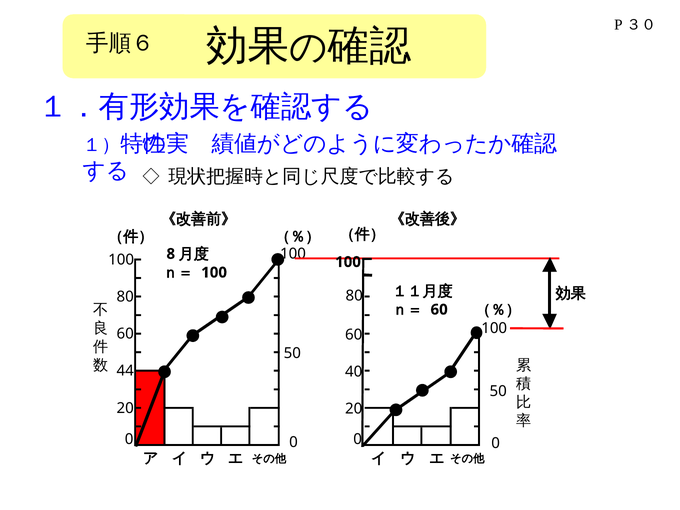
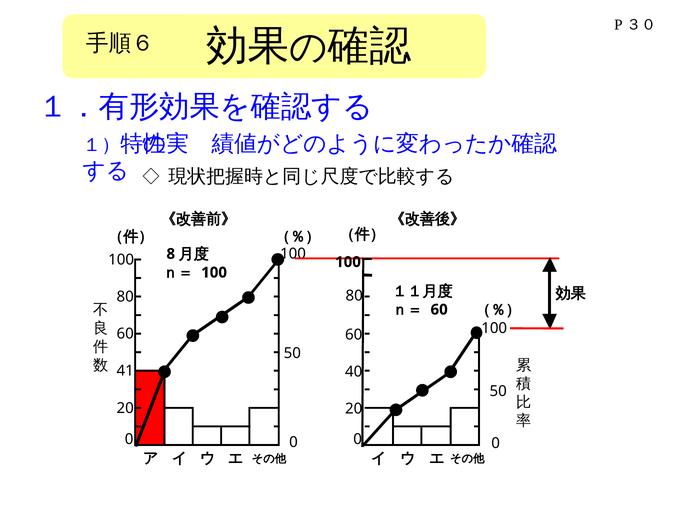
44: 44 -> 41 (125, 371)
